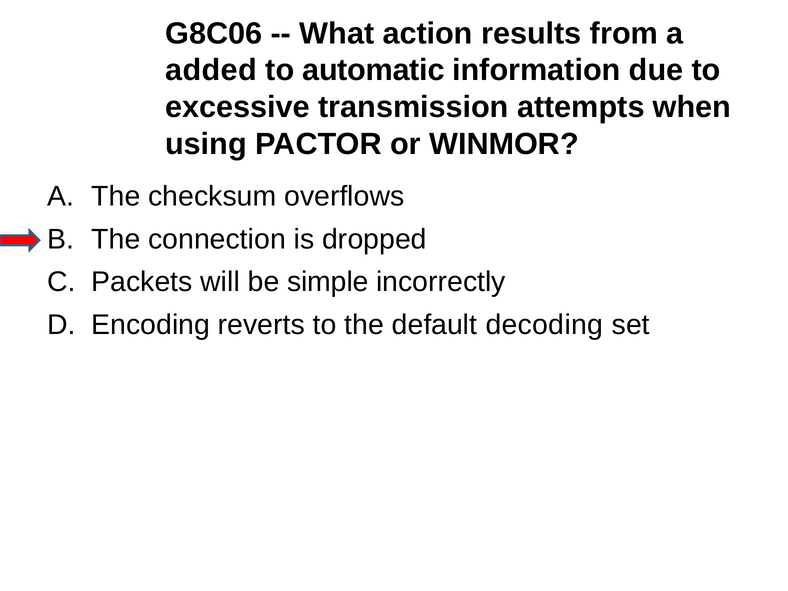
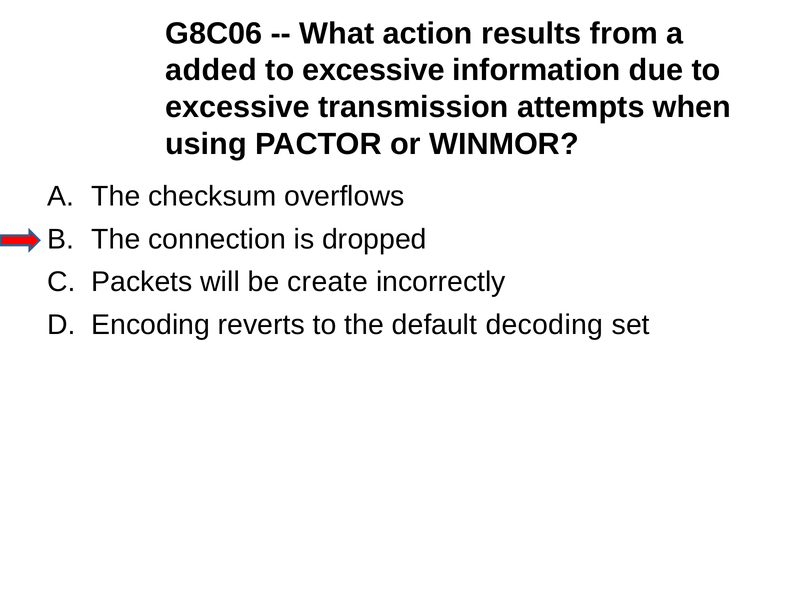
automatic: automatic -> excessive (373, 70)
simple: simple -> create (328, 282)
